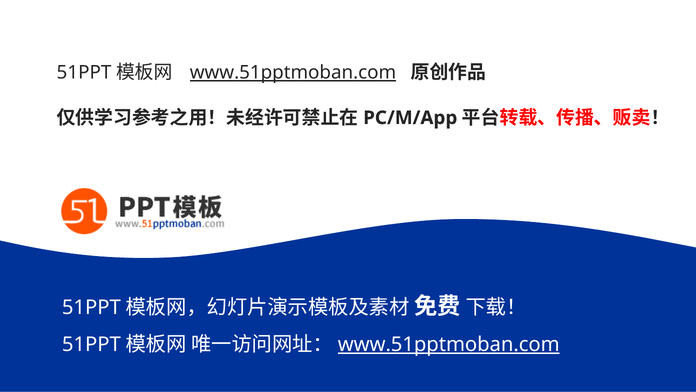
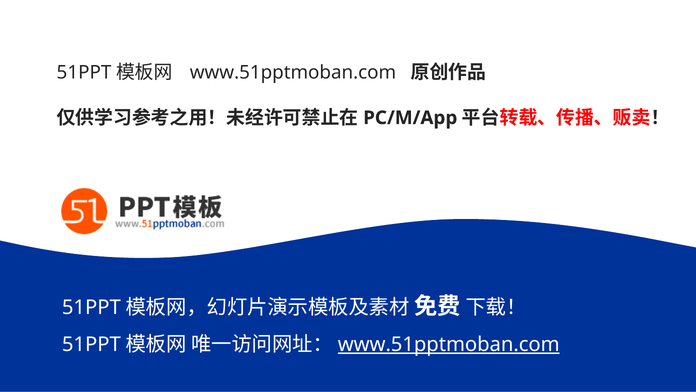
www.51pptmoban.com underline: present -> none (293, 72)
